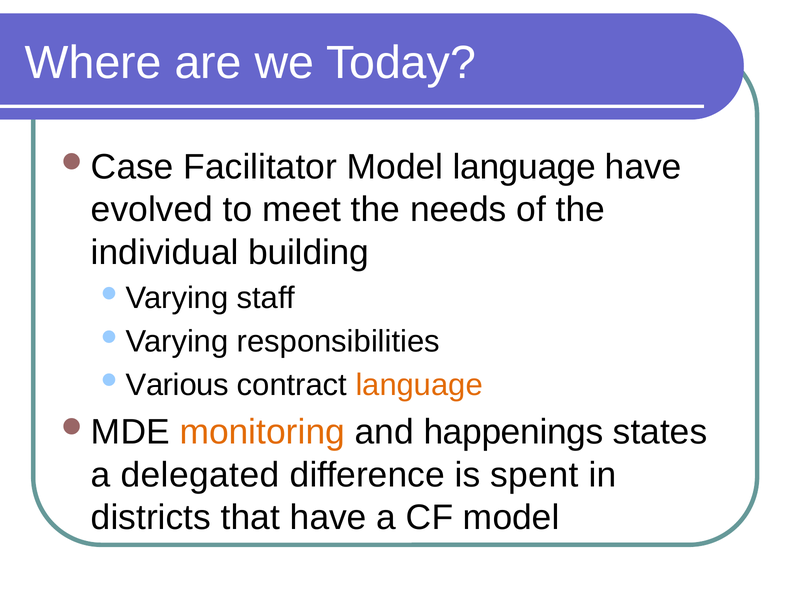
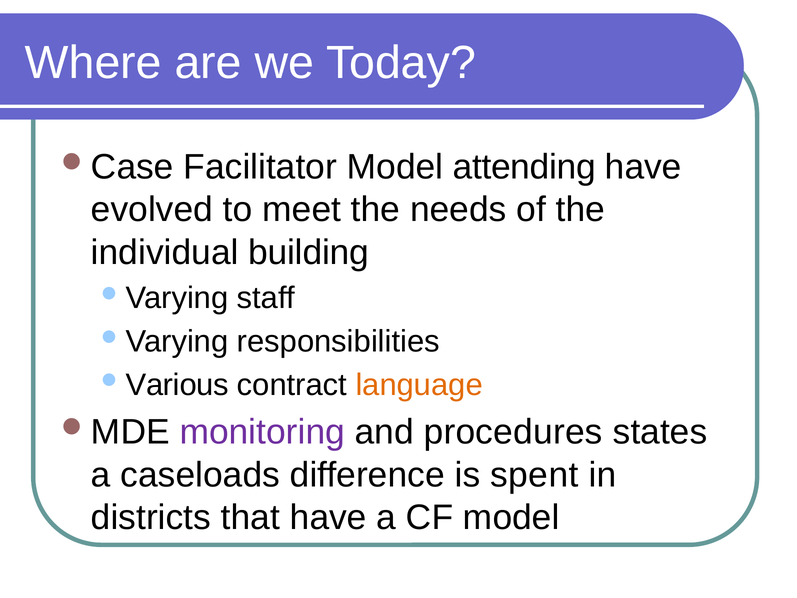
Model language: language -> attending (524, 167)
monitoring colour: orange -> purple (262, 432)
happenings: happenings -> procedures (513, 432)
delegated: delegated -> caseloads (200, 475)
